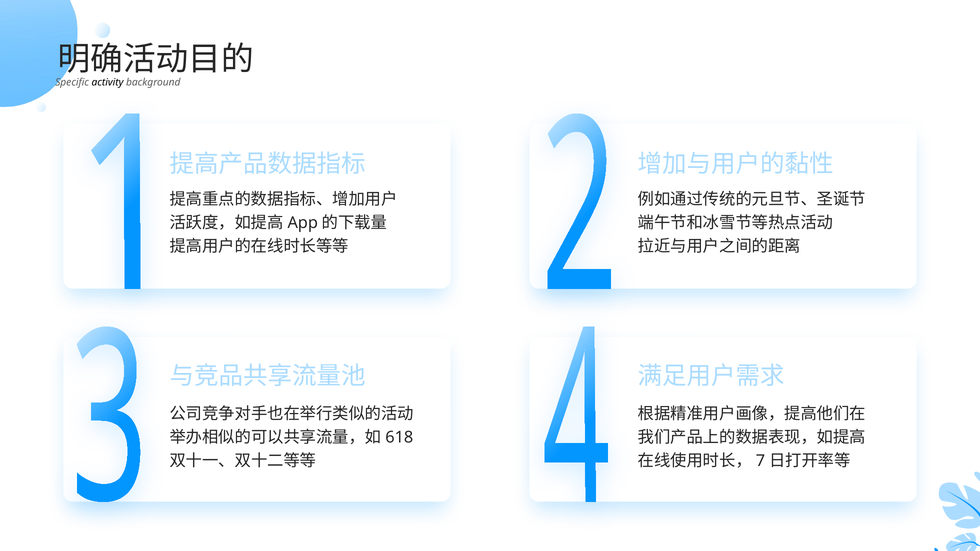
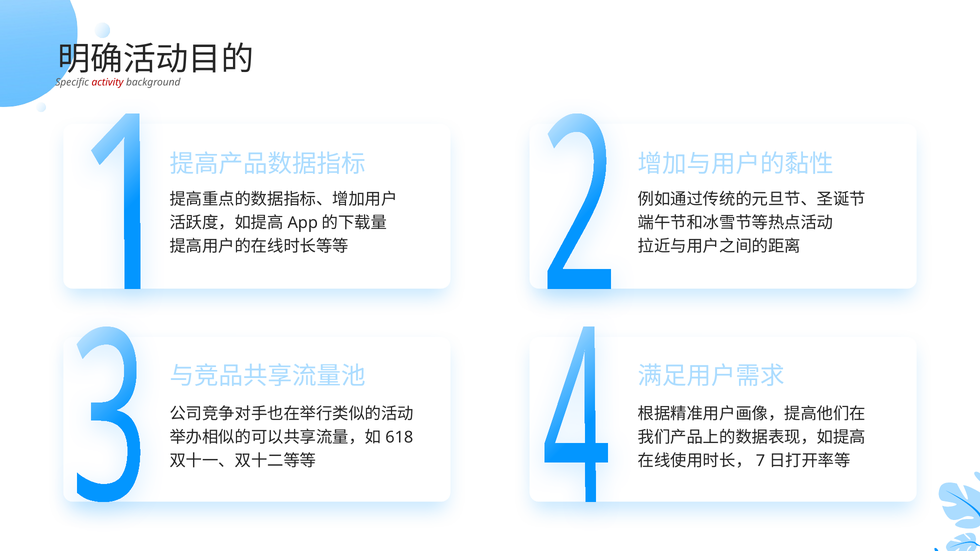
activity colour: black -> red (108, 82)
